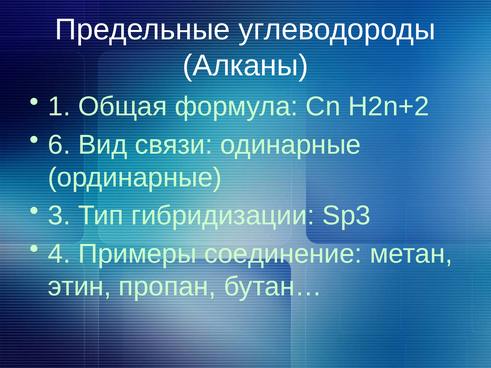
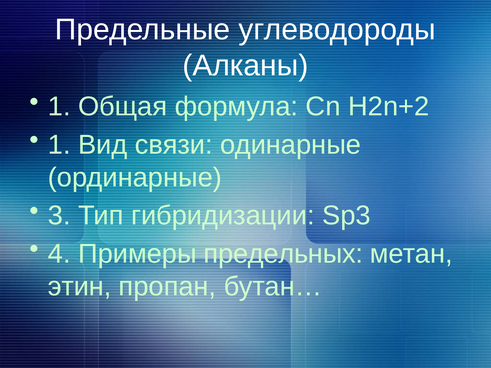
6: 6 -> 1 (59, 145)
соединение: соединение -> предельных (283, 254)
